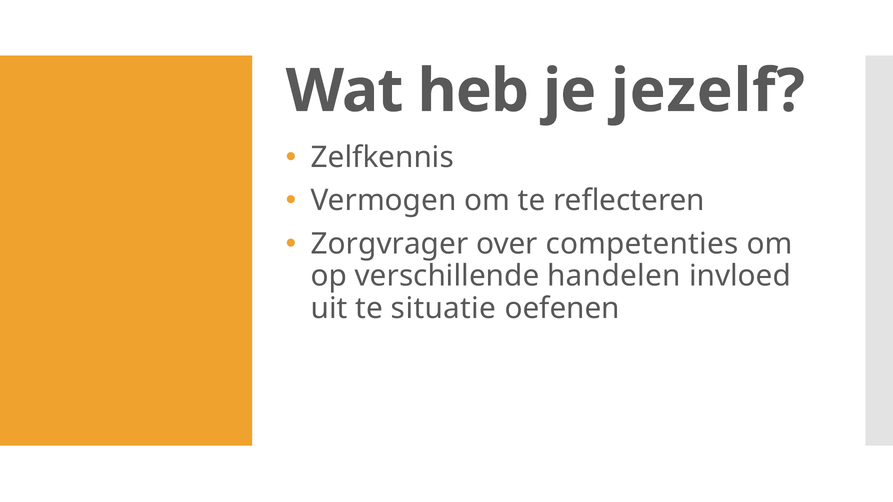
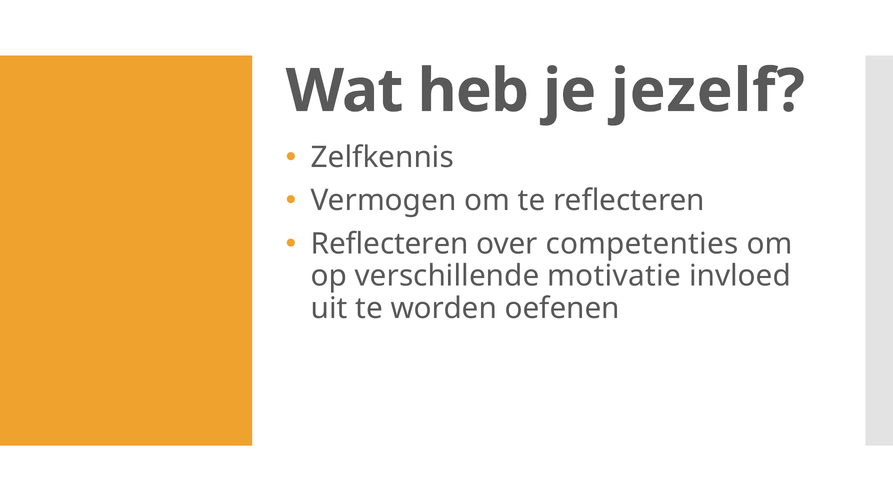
Zorgvrager: Zorgvrager -> Reflecteren (390, 244)
handelen: handelen -> motivatie (614, 276)
situatie: situatie -> worden (444, 308)
